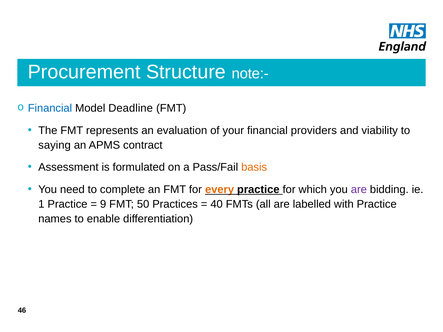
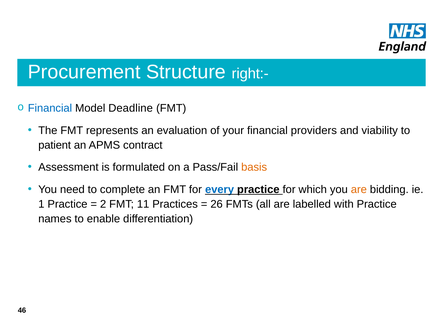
note:-: note:- -> right:- (250, 74)
saying: saying -> patient (55, 145)
every colour: orange -> blue (220, 190)
are colour: purple -> orange (359, 190)
9: 9 -> 2 (103, 204)
50: 50 -> 11 (143, 204)
40: 40 -> 26 (217, 204)
